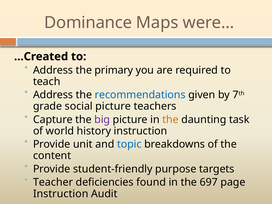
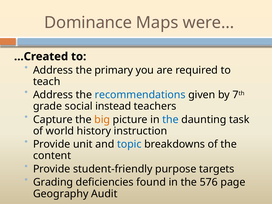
social picture: picture -> instead (113, 106)
big colour: purple -> orange (102, 120)
the colour: orange -> blue (170, 120)
Teacher: Teacher -> Grading (53, 182)
697: 697 -> 576 (209, 182)
Instruction: Instruction -> Geography (61, 194)
